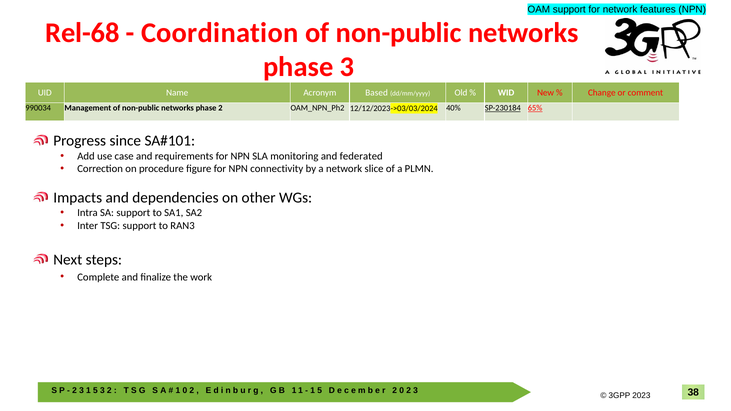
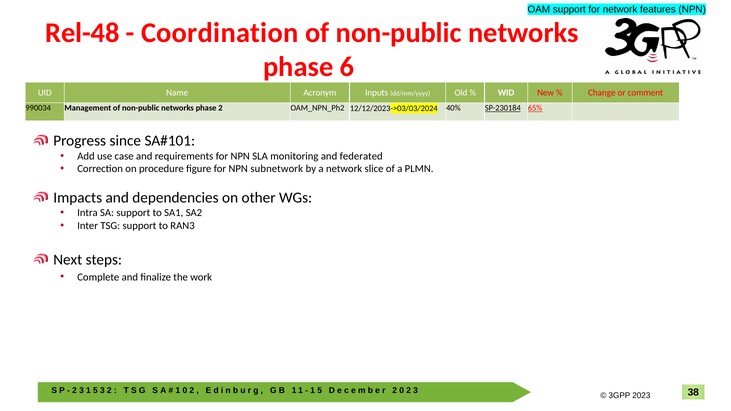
Rel-68: Rel-68 -> Rel-48 (82, 33)
phase 3: 3 -> 6 (347, 67)
Based: Based -> Inputs (377, 93)
connectivity: connectivity -> subnetwork (277, 169)
